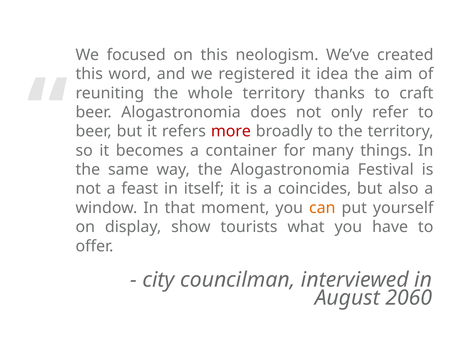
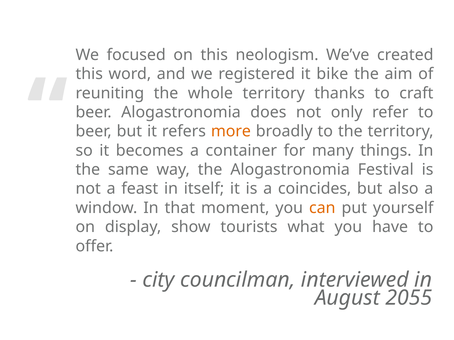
idea: idea -> bike (332, 74)
more colour: red -> orange (231, 132)
2060: 2060 -> 2055 (409, 298)
